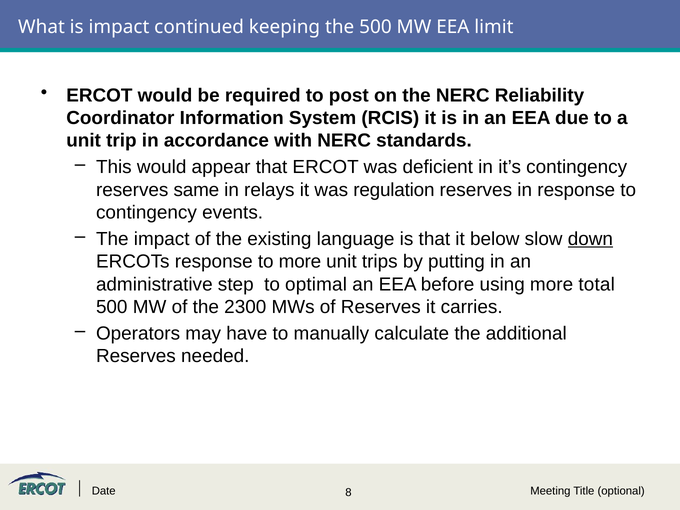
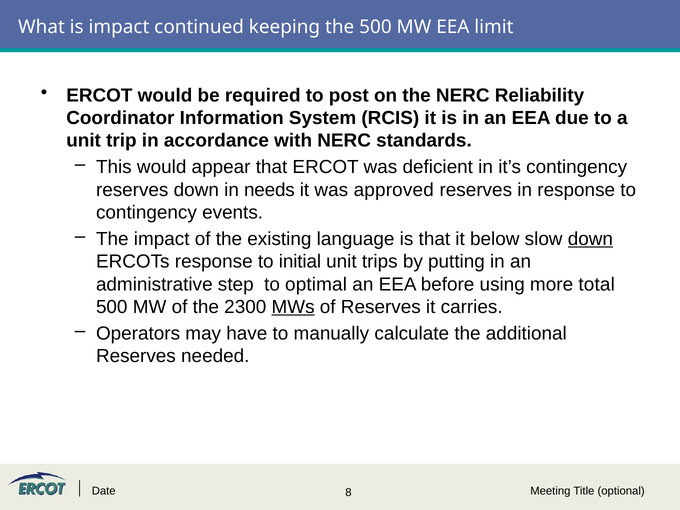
reserves same: same -> down (196, 190)
relays: relays -> needs (269, 190)
regulation: regulation -> approved (394, 190)
to more: more -> initial (300, 262)
MWs underline: none -> present (293, 307)
